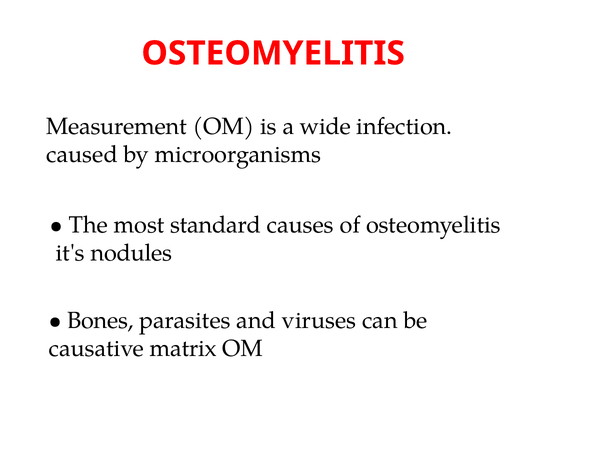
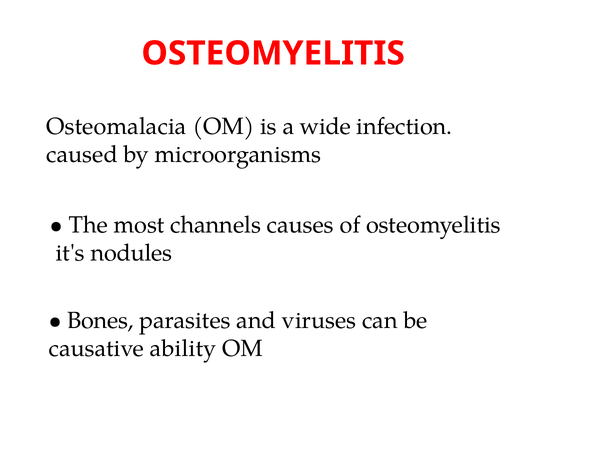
Measurement: Measurement -> Osteomalacia (117, 126)
standard: standard -> channels (216, 225)
matrix: matrix -> ability (183, 348)
